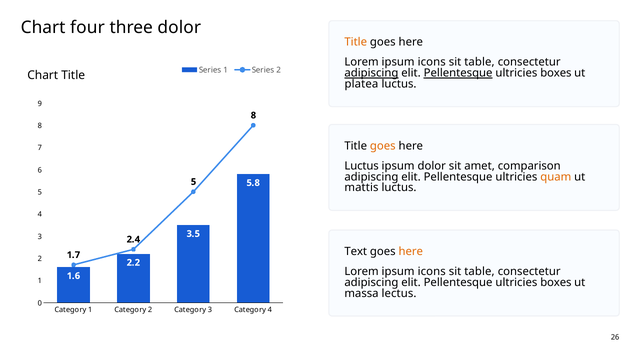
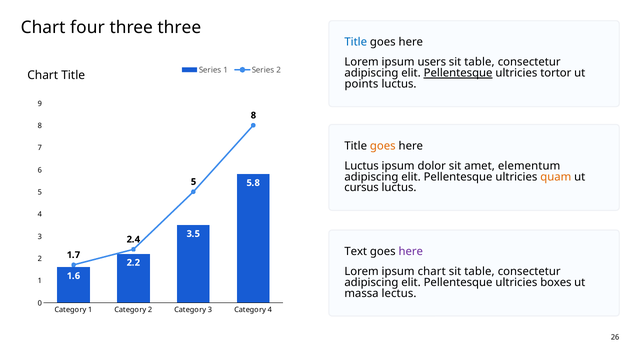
three dolor: dolor -> three (179, 27)
Title colour: orange -> blue (356, 42)
icons: icons -> users (432, 62)
adipiscing underline: present -> none (371, 73)
boxes: boxes -> tortor (556, 73)
platea: platea -> points (361, 84)
comparison: comparison -> elementum (529, 166)
mattis: mattis -> cursus (362, 188)
here colour: orange -> purple (411, 251)
icons: icons -> chart (432, 271)
